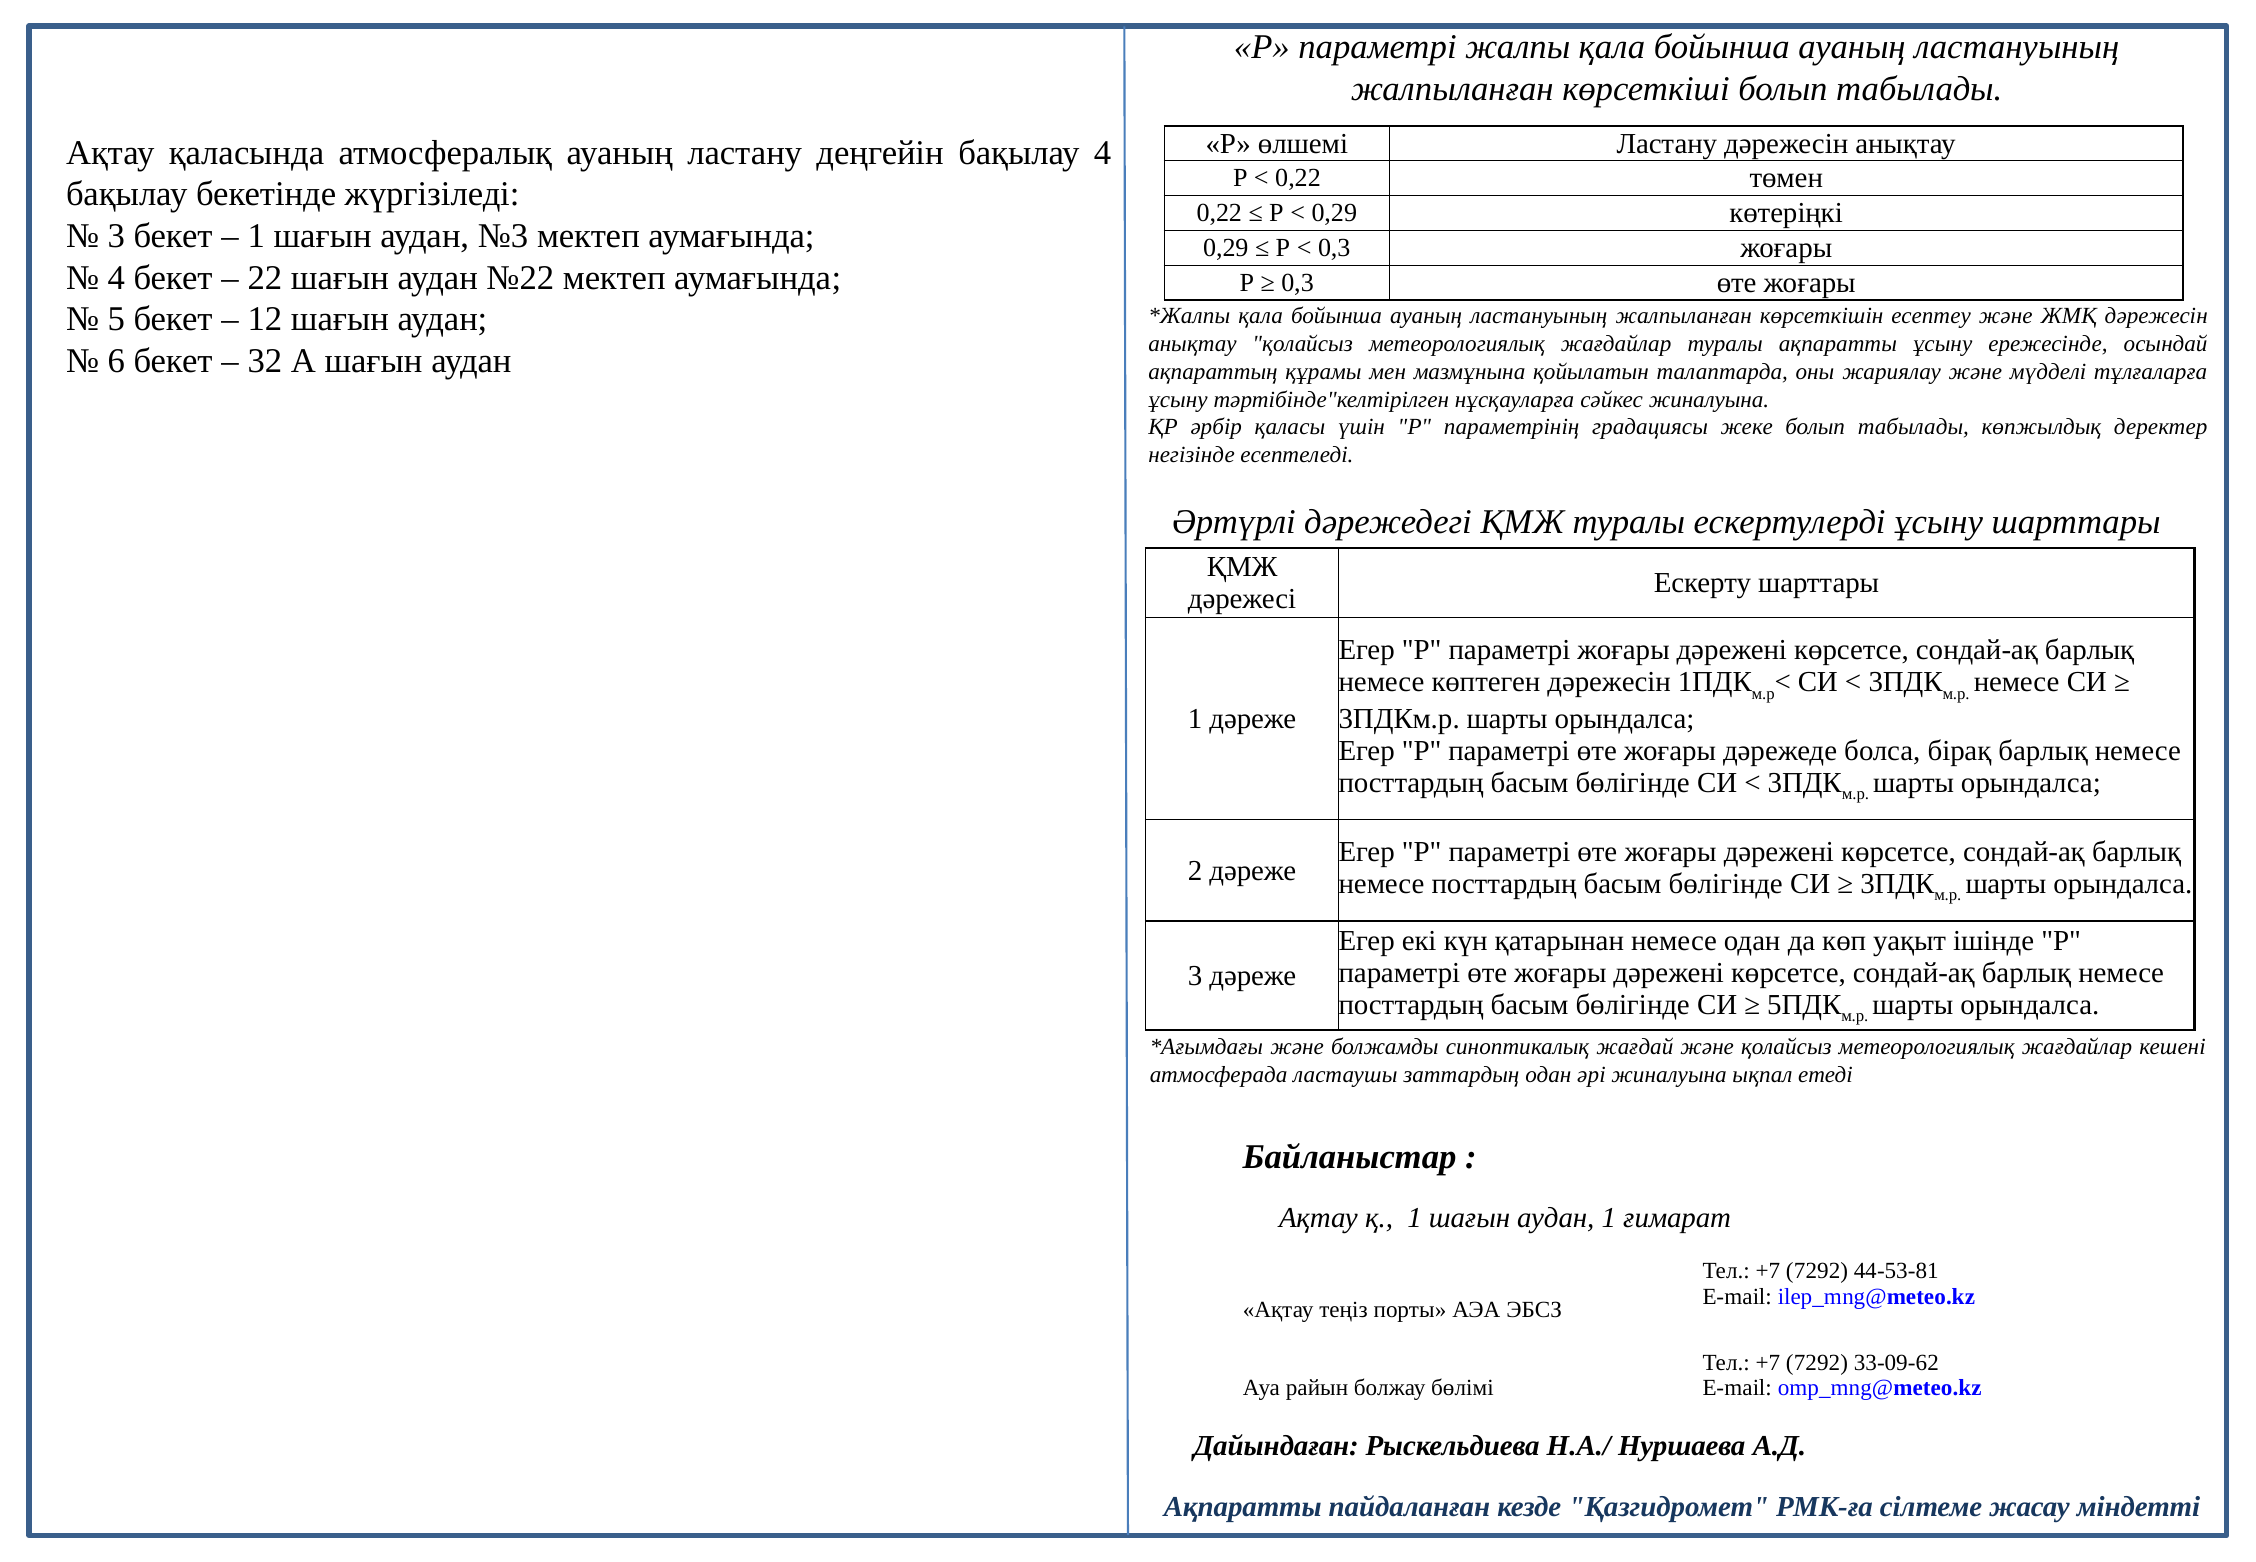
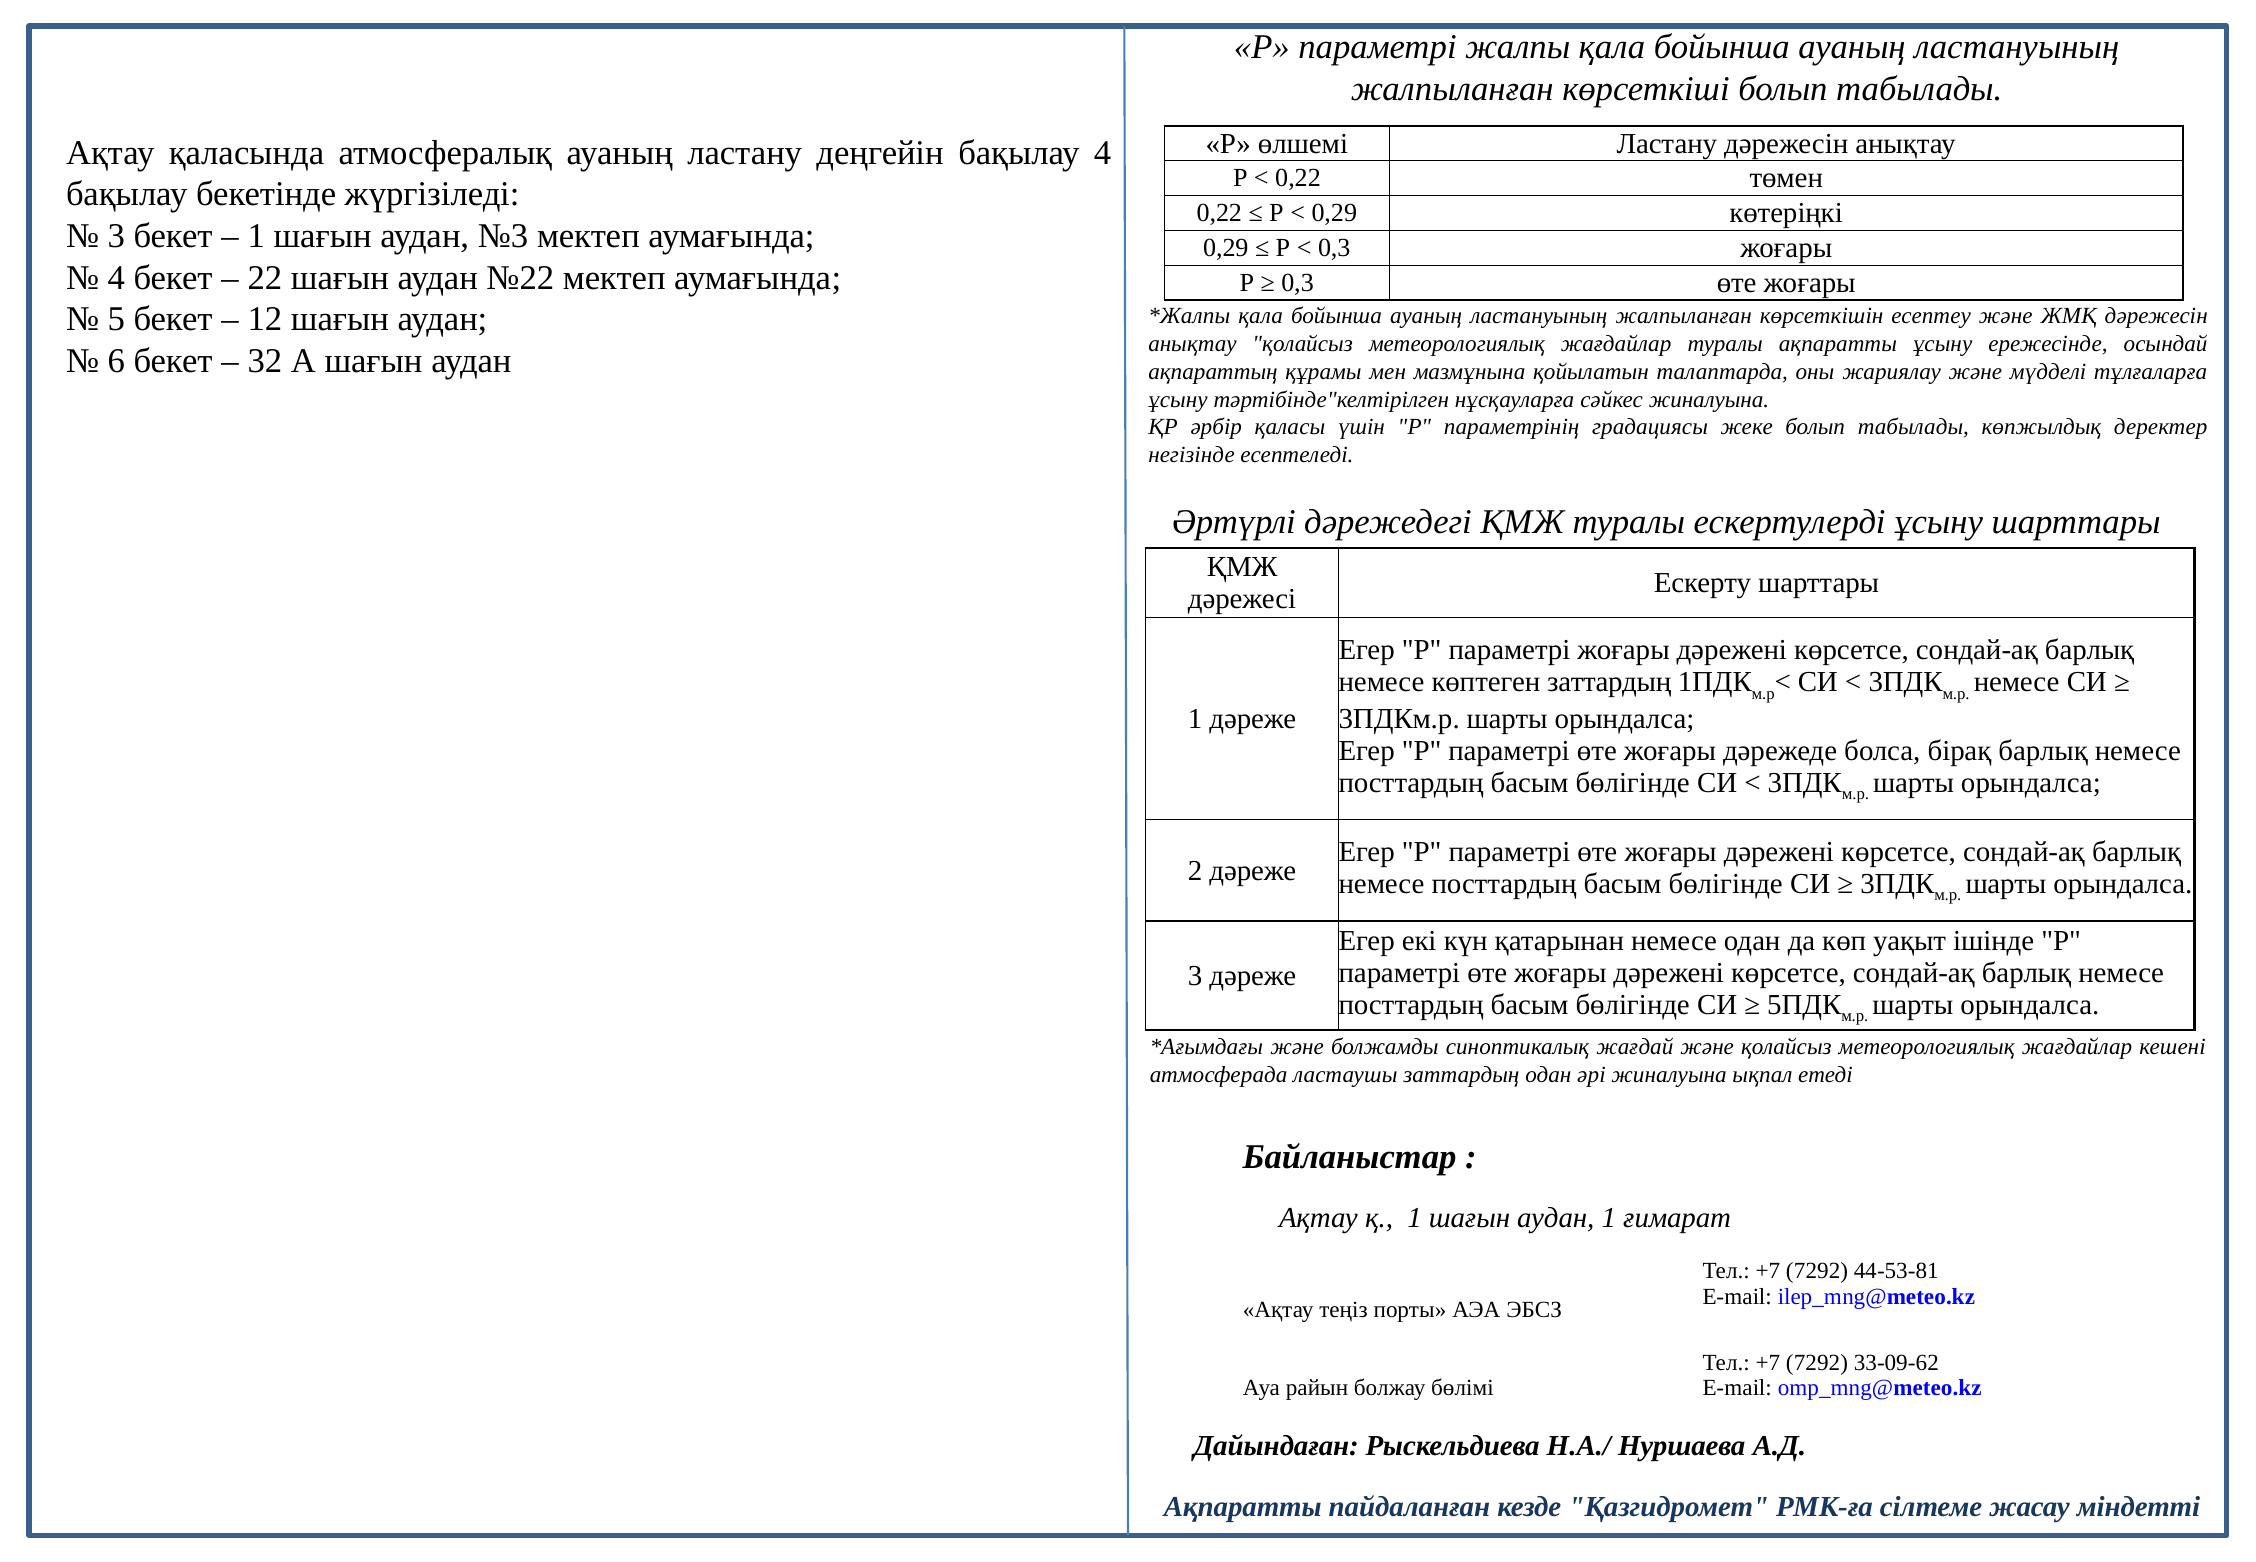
көптеген дәрежесін: дәрежесін -> заттардың (1609, 682)
